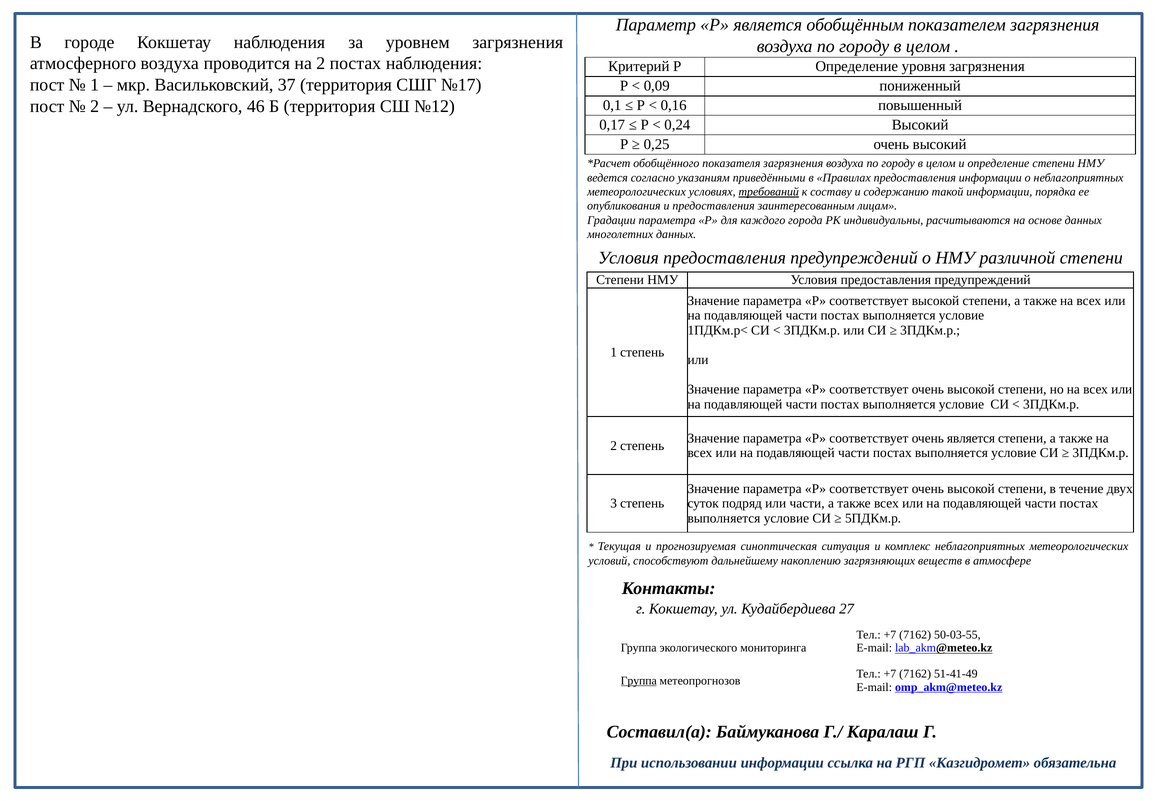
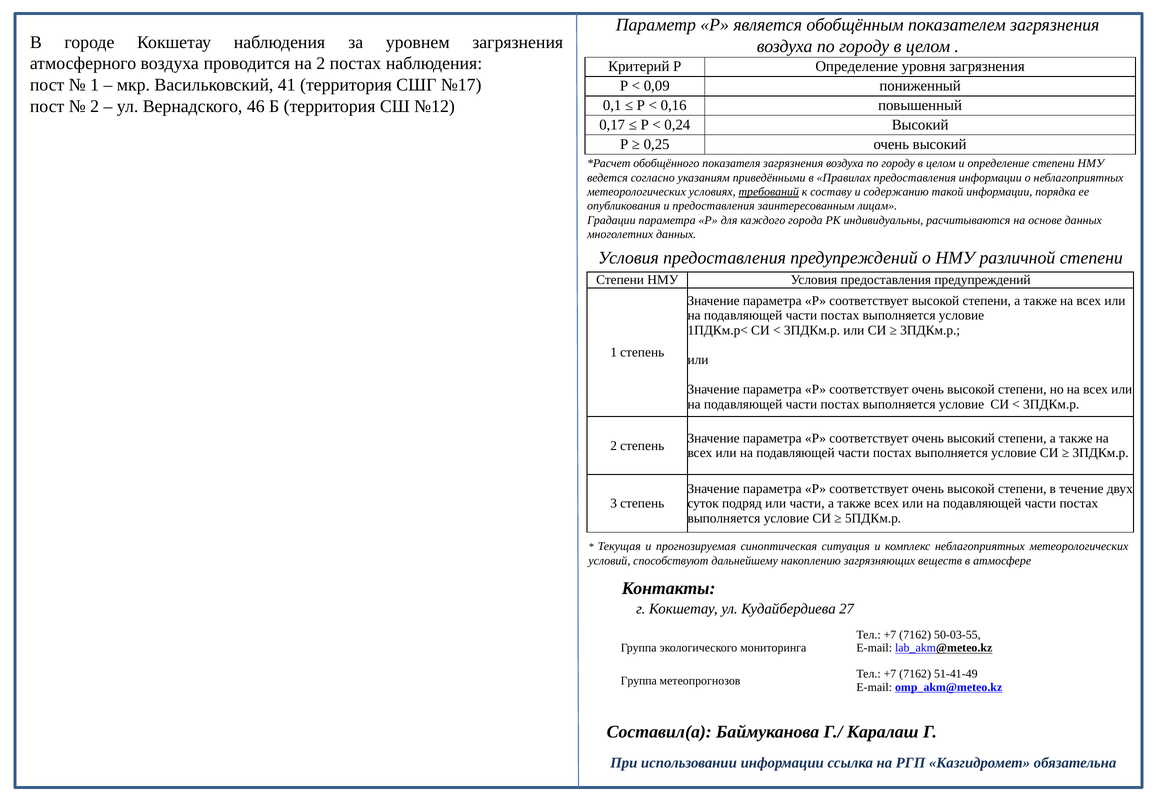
37: 37 -> 41 (287, 85)
соответствует очень является: является -> высокий (971, 438)
Группа underline: present -> none (639, 681)
